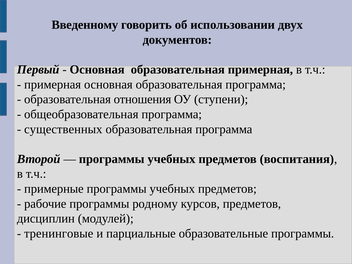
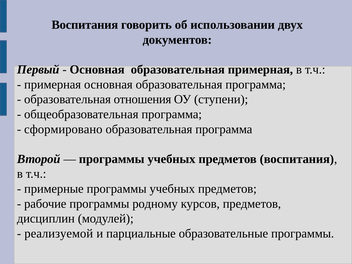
Введенному: Введенному -> Воспитания (85, 25)
существенных: существенных -> сформировано (63, 129)
тренинговые: тренинговые -> реализуемой (59, 234)
